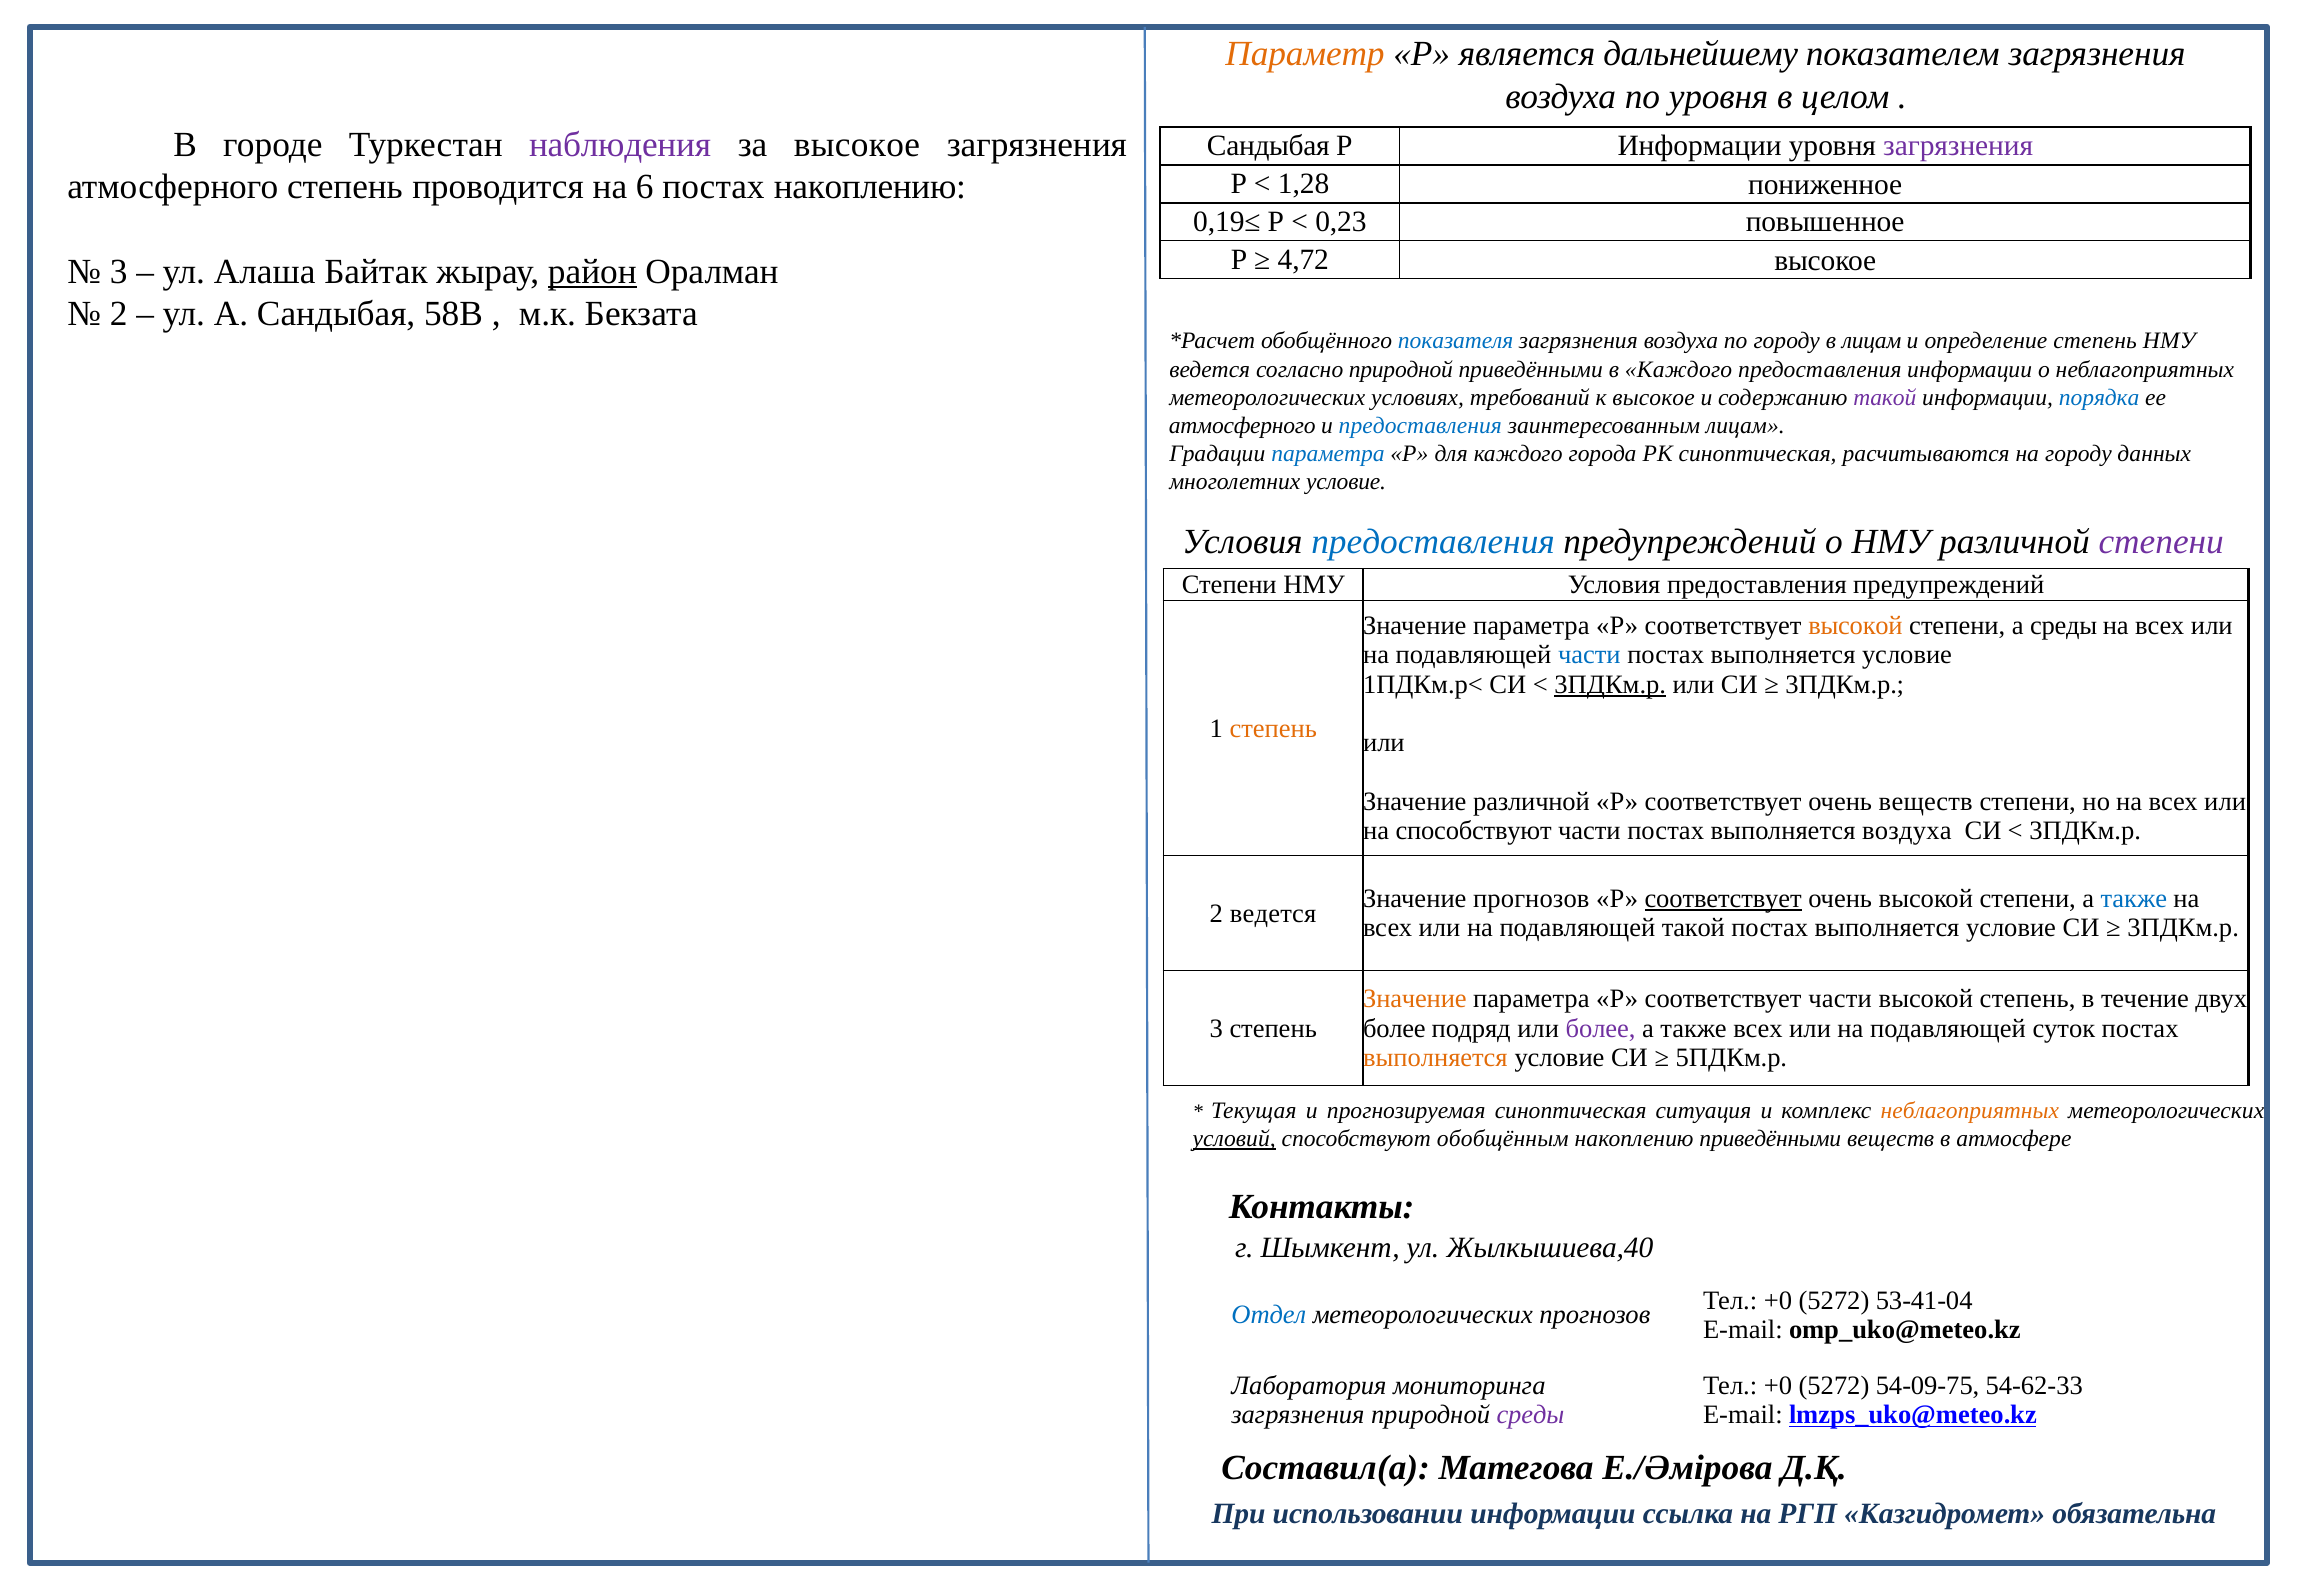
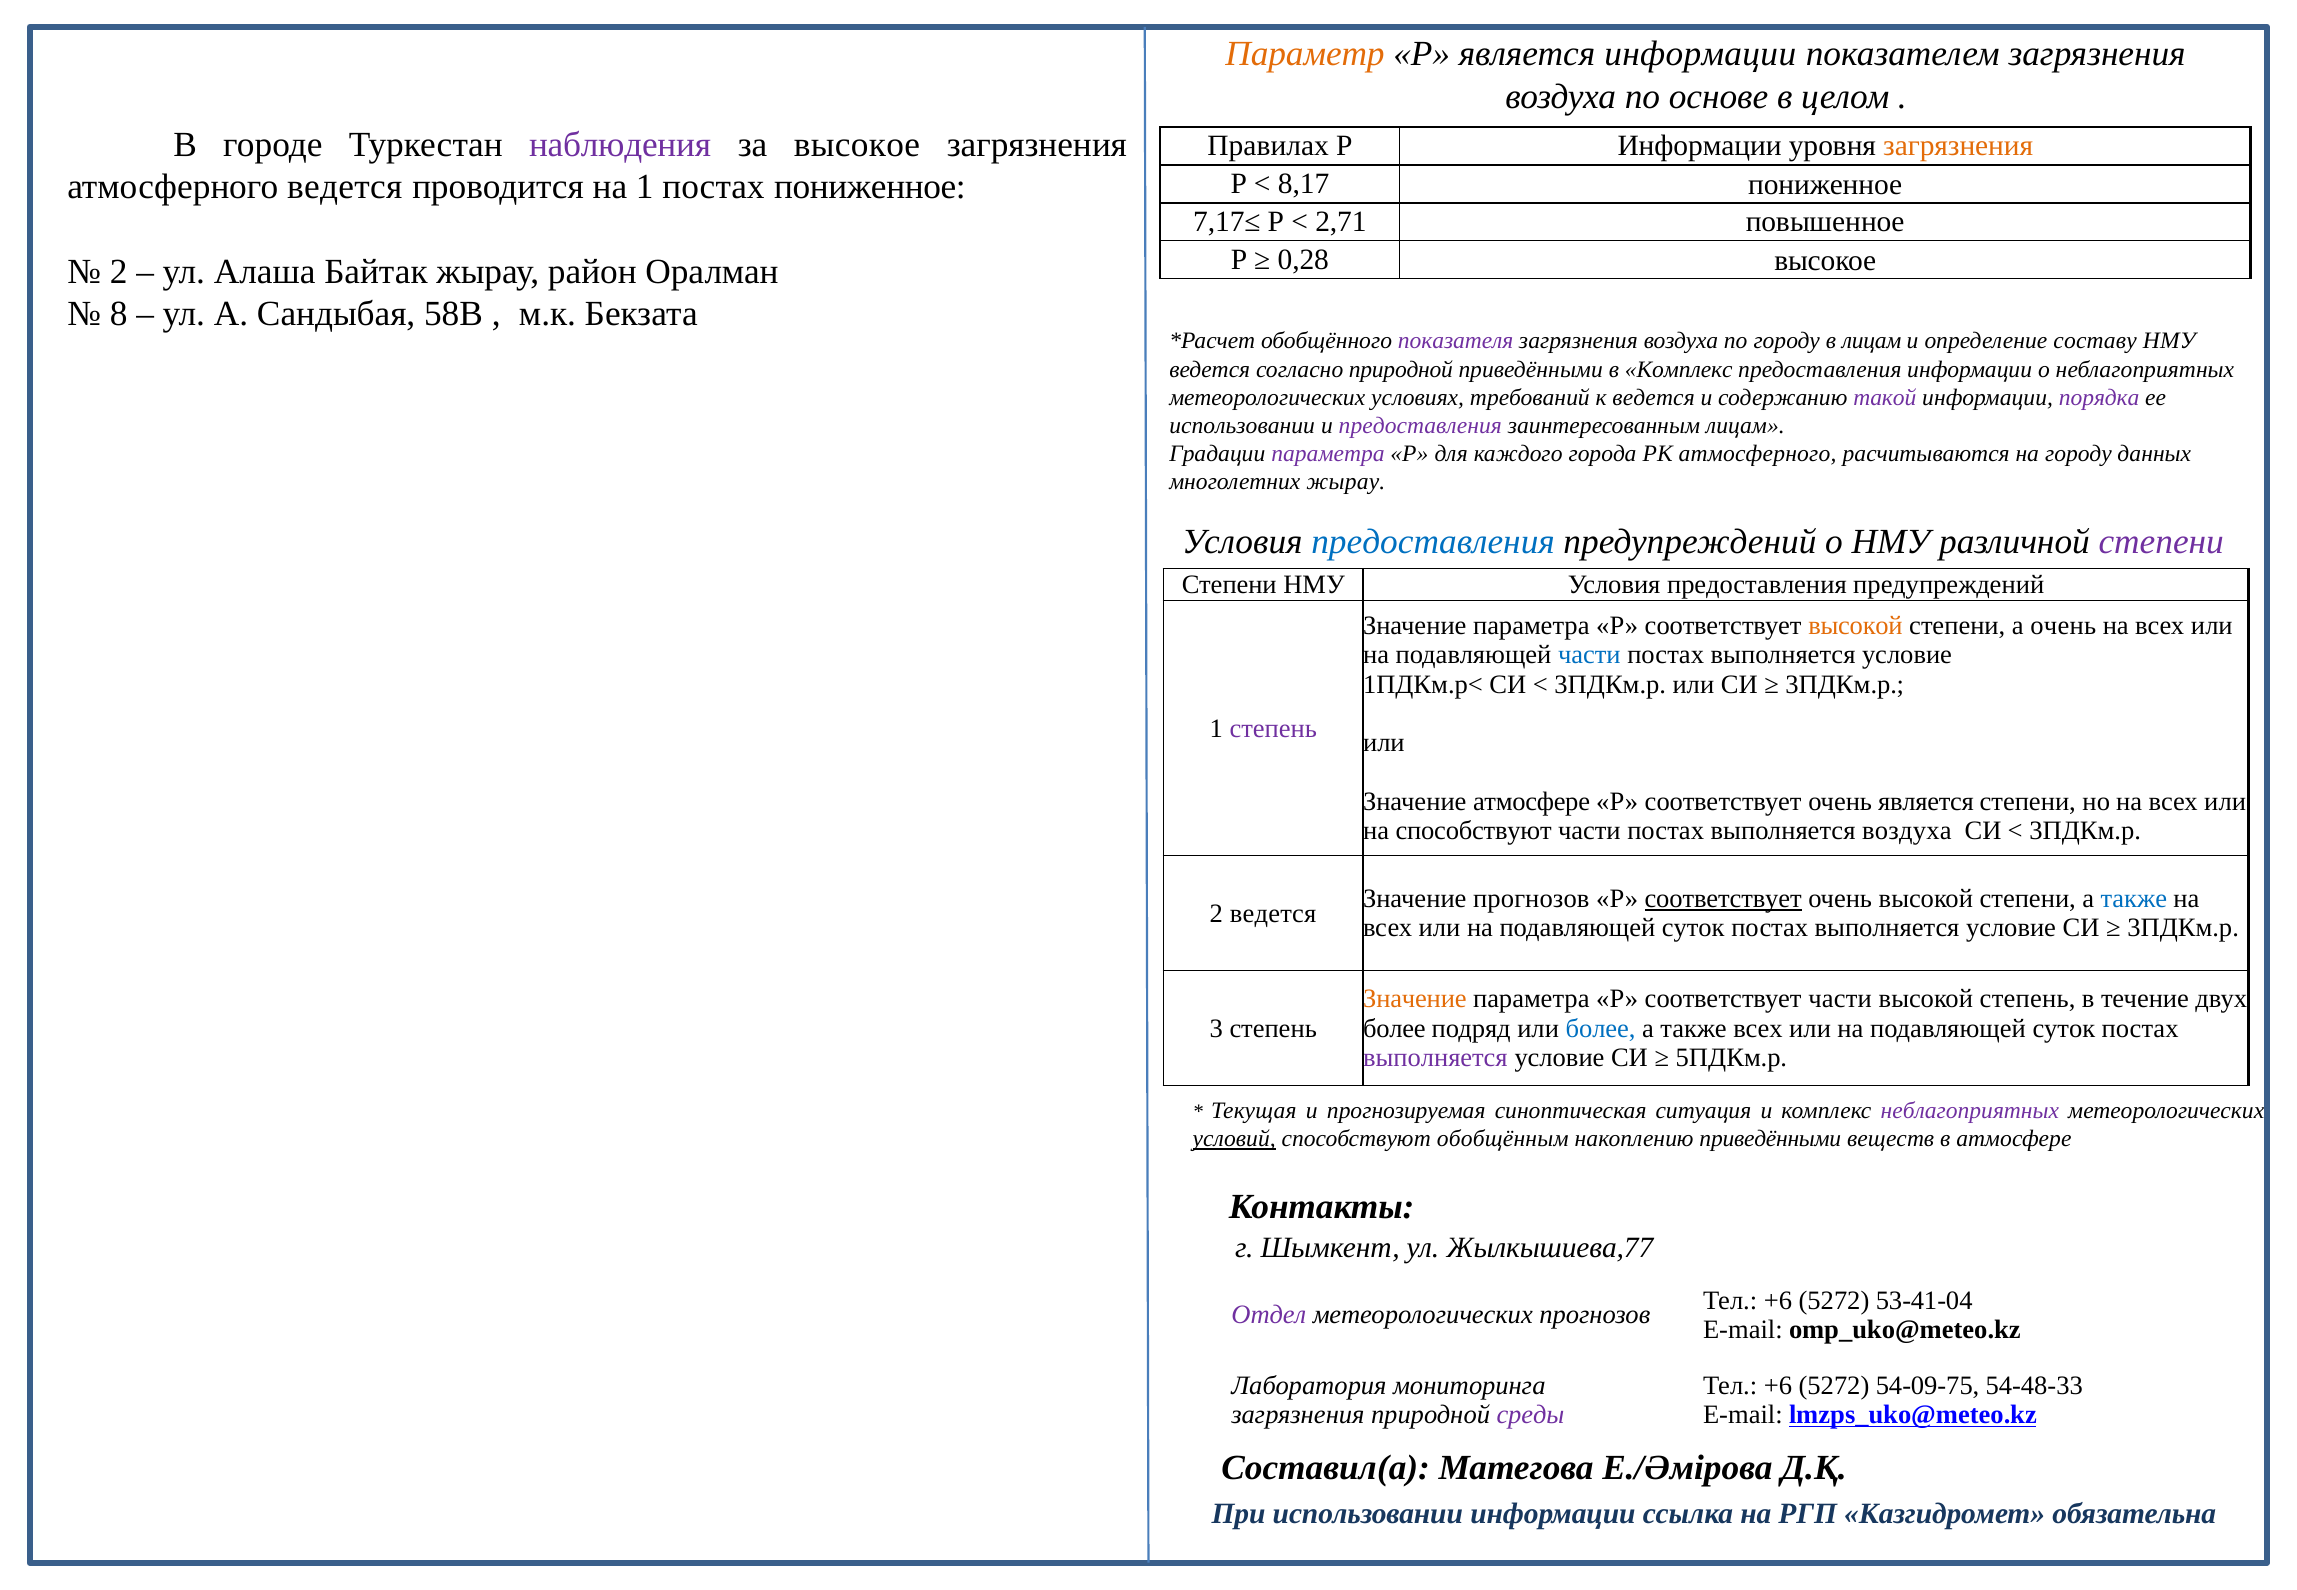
является дальнейшему: дальнейшему -> информации (1700, 54)
по уровня: уровня -> основе (1719, 96)
Сандыбая: Сандыбая -> Правилах (1268, 146)
загрязнения colour: purple -> orange (1958, 146)
1,28: 1,28 -> 8,17 (1304, 184)
атмосферного степень: степень -> ведется (345, 187)
на 6: 6 -> 1 (645, 187)
постах накоплению: накоплению -> пониженное (870, 187)
0,19≤: 0,19≤ -> 7,17≤ (1227, 222)
0,23: 0,23 -> 2,71 (1341, 222)
4,72: 4,72 -> 0,28 (1303, 259)
3: 3 -> 2 (119, 272)
район underline: present -> none (592, 272)
2: 2 -> 8 (119, 314)
показателя colour: blue -> purple (1456, 341)
определение степень: степень -> составу (2095, 341)
в Каждого: Каждого -> Комплекс (1679, 369)
к высокое: высокое -> ведется (1654, 398)
порядка colour: blue -> purple (2099, 398)
атмосферного: атмосферного -> использовании (1242, 426)
предоставления colour: blue -> purple (1420, 426)
параметра colour: blue -> purple (1328, 454)
РК синоптическая: синоптическая -> атмосферного (1758, 454)
многолетних условие: условие -> жырау (1346, 482)
а среды: среды -> очень (2063, 626)
3ПДКм.р underline: present -> none (1610, 684)
степень colour: orange -> purple (1273, 728)
Значение различной: различной -> атмосфере (1532, 802)
очень веществ: веществ -> является (1926, 802)
такой: такой -> суток (1693, 928)
более colour: purple -> blue (1601, 1028)
выполняется colour: orange -> purple (1435, 1058)
неблагоприятных colour: orange -> purple (1970, 1111)
Жылкышиева,40: Жылкышиева,40 -> Жылкышиева,77 (1550, 1248)
+0: +0 -> +6 (1778, 1301)
Отдел colour: blue -> purple (1269, 1315)
+0: +0 -> +6 (1778, 1386)
54-62-33: 54-62-33 -> 54-48-33 (2034, 1386)
